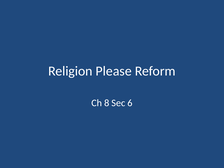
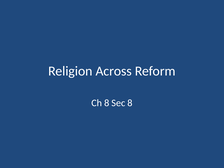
Please: Please -> Across (114, 71)
Sec 6: 6 -> 8 (130, 103)
